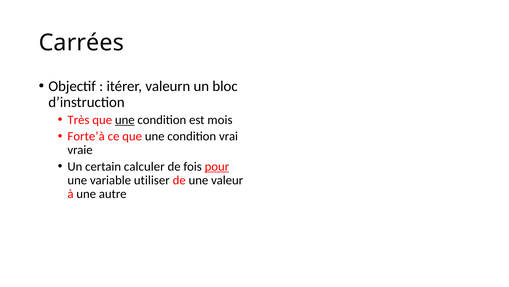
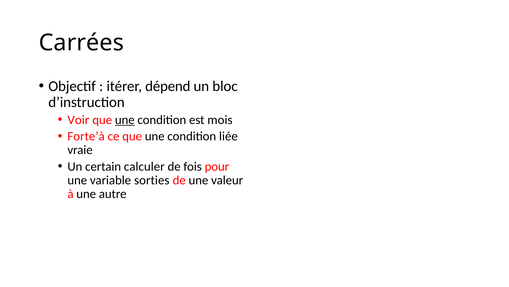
valeurn: valeurn -> dépend (168, 86)
Très: Très -> Voir (78, 120)
vrai: vrai -> liée (228, 136)
pour underline: present -> none (217, 166)
utiliser: utiliser -> sorties (152, 180)
